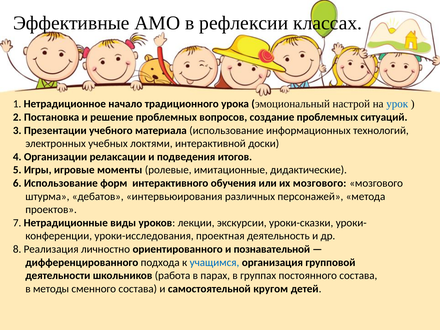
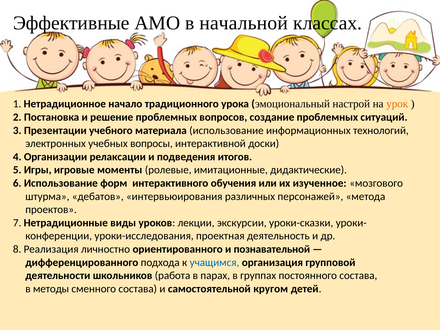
рефлексии: рефлексии -> начальной (244, 23)
урок colour: blue -> orange (397, 104)
локтями: локтями -> вопросы (151, 144)
их мозгового: мозгового -> изученное (320, 183)
